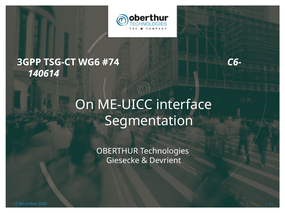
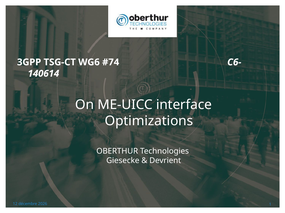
Segmentation: Segmentation -> Optimizations (149, 121)
